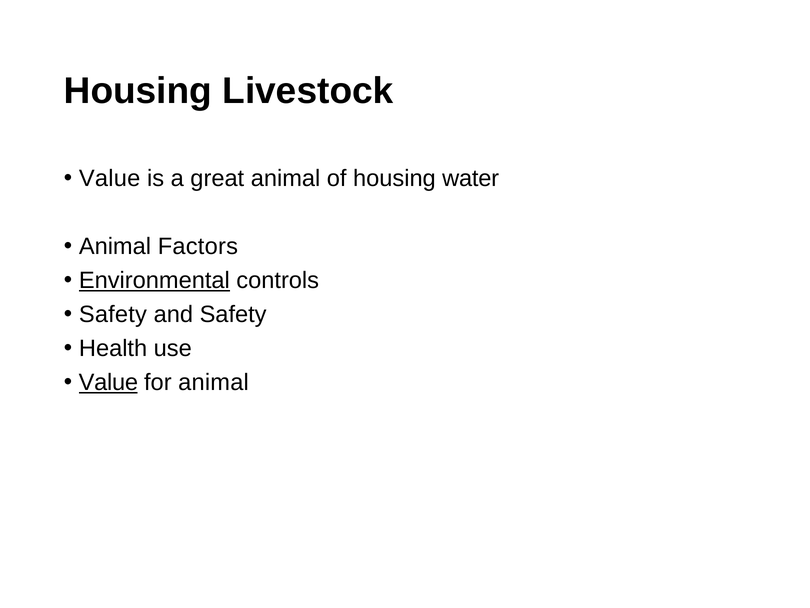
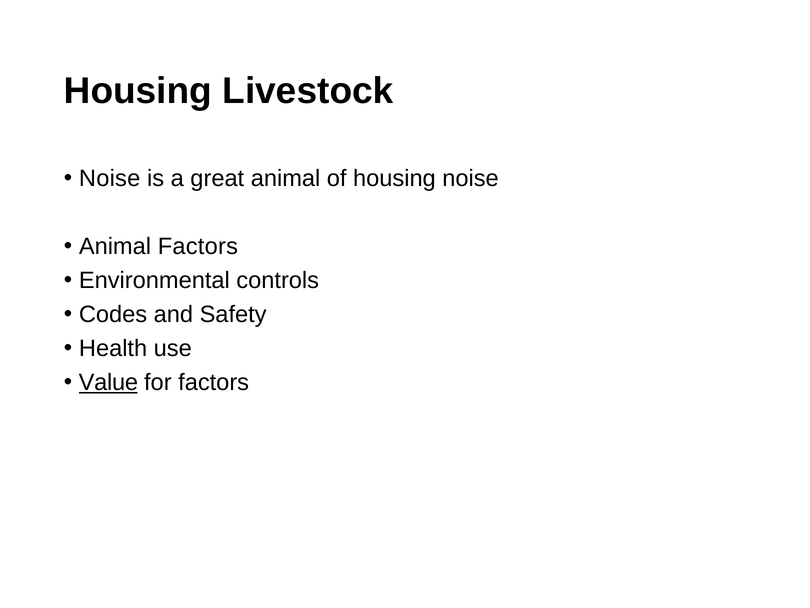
Value: Value -> Noise (110, 178)
housing water: water -> noise (471, 178)
Environmental underline: present -> none (154, 280)
Safety: Safety -> Codes (113, 314)
for animal: animal -> factors (214, 382)
